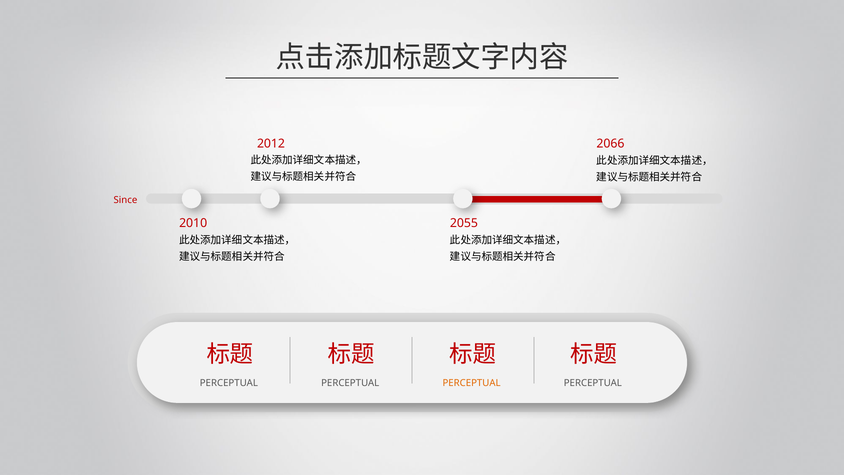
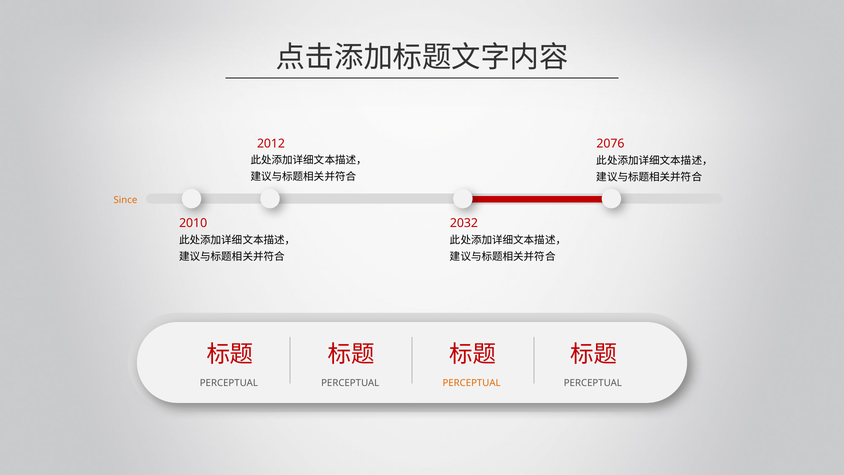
2066: 2066 -> 2076 (610, 143)
Since colour: red -> orange (125, 200)
2055: 2055 -> 2032 (464, 223)
